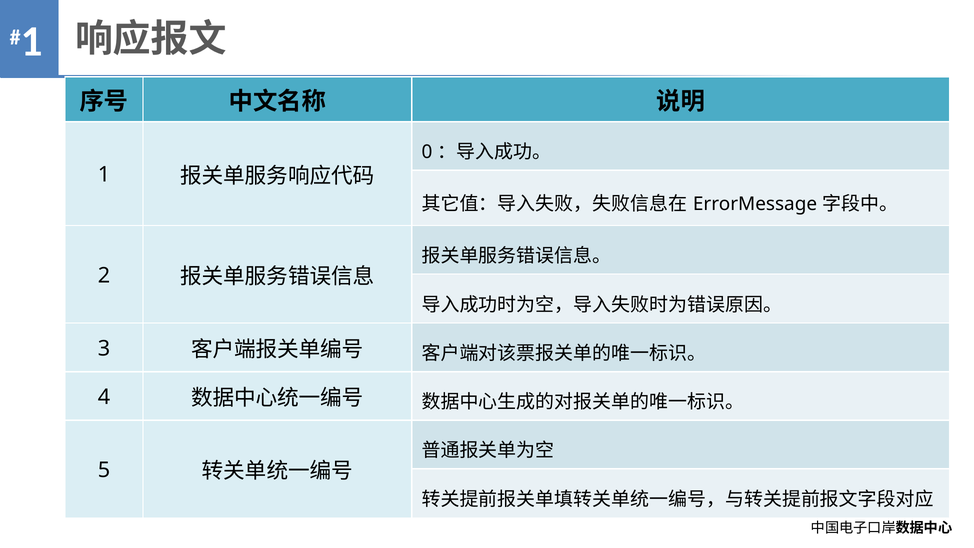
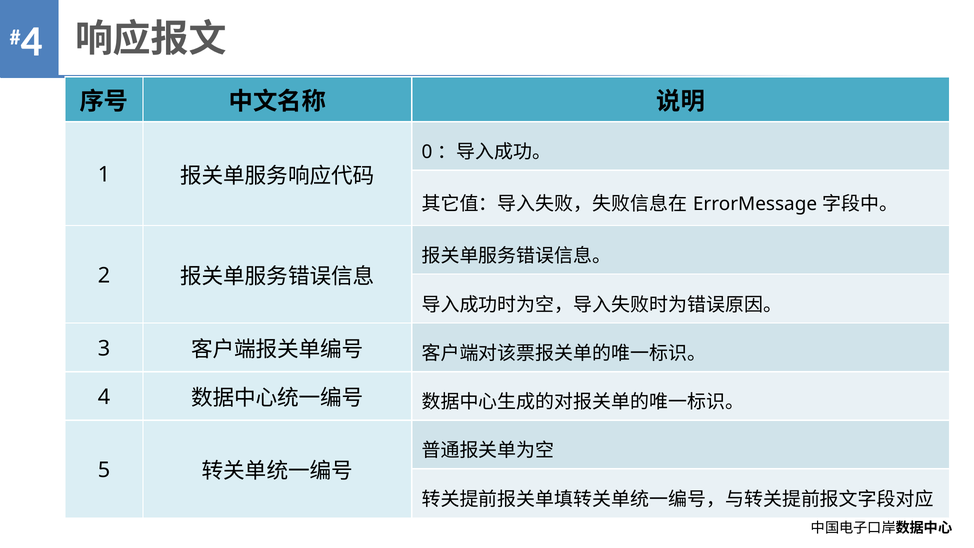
1: 1 -> 4 (32, 42)
